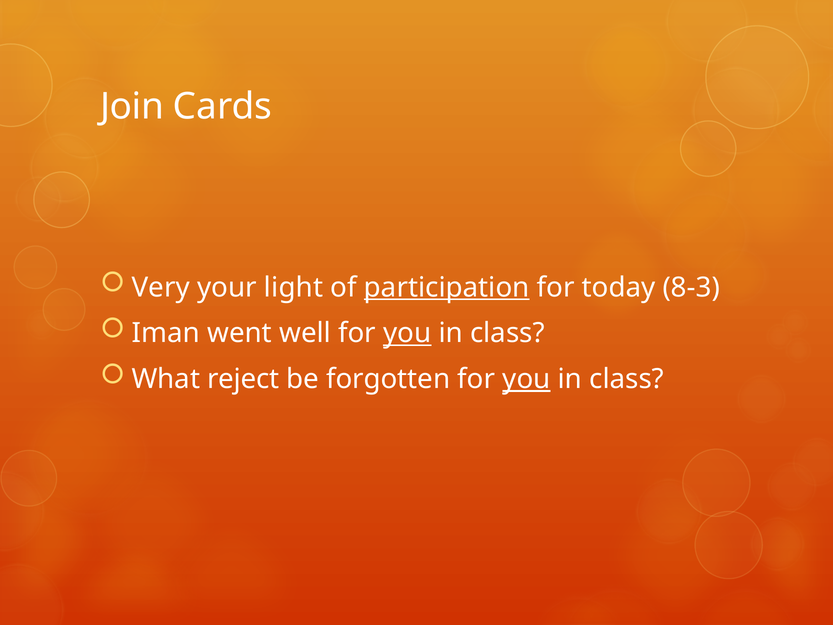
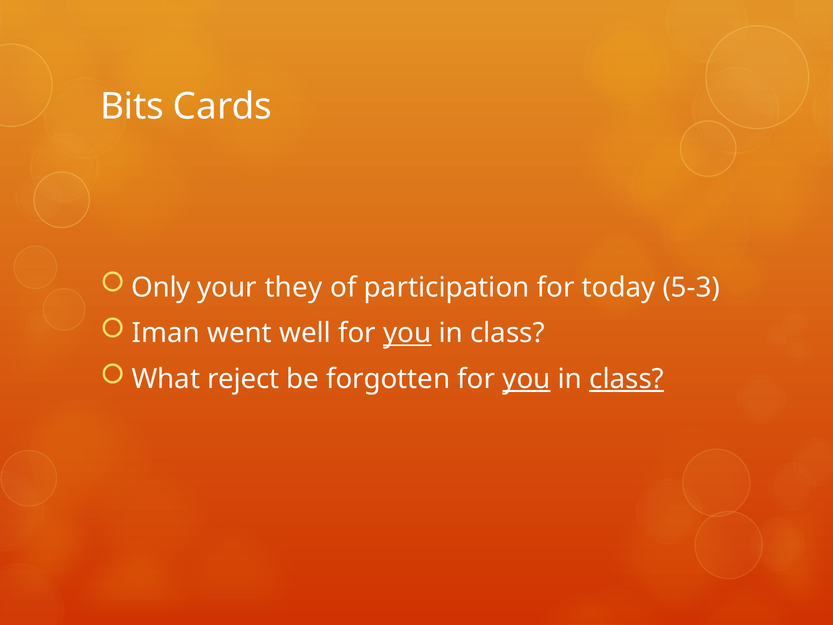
Join: Join -> Bits (132, 106)
Very: Very -> Only (161, 287)
light: light -> they (293, 287)
participation underline: present -> none (447, 287)
8-3: 8-3 -> 5-3 (691, 287)
class underline: none -> present (627, 379)
